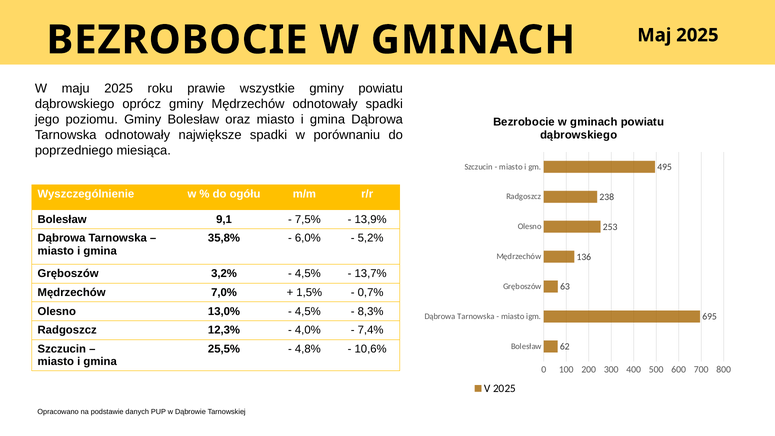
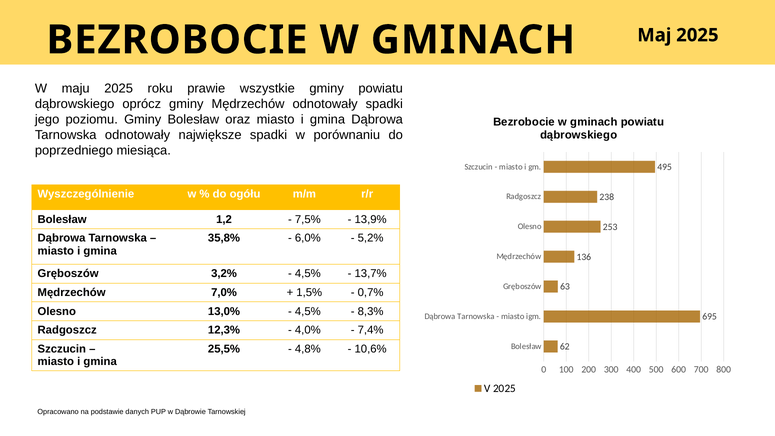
9,1: 9,1 -> 1,2 (224, 219)
